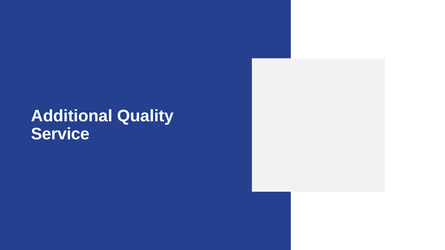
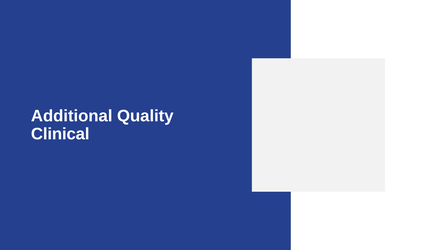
Service: Service -> Clinical (60, 134)
